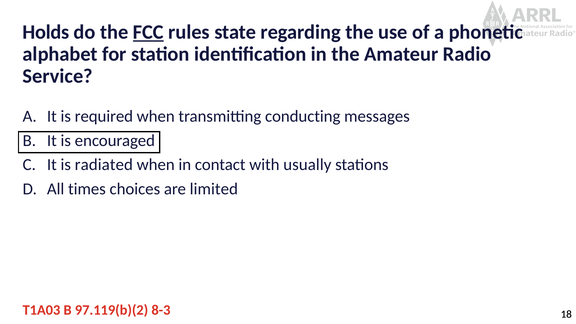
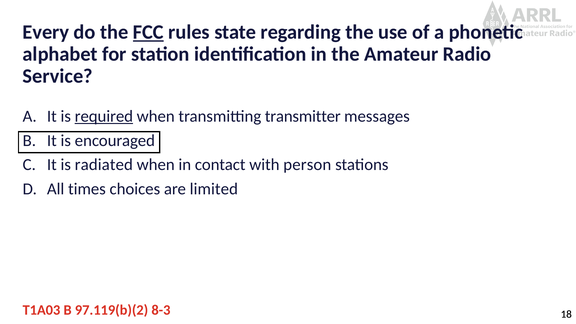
Holds: Holds -> Every (46, 32)
required underline: none -> present (104, 116)
conducting: conducting -> transmitter (303, 116)
usually: usually -> person (307, 165)
